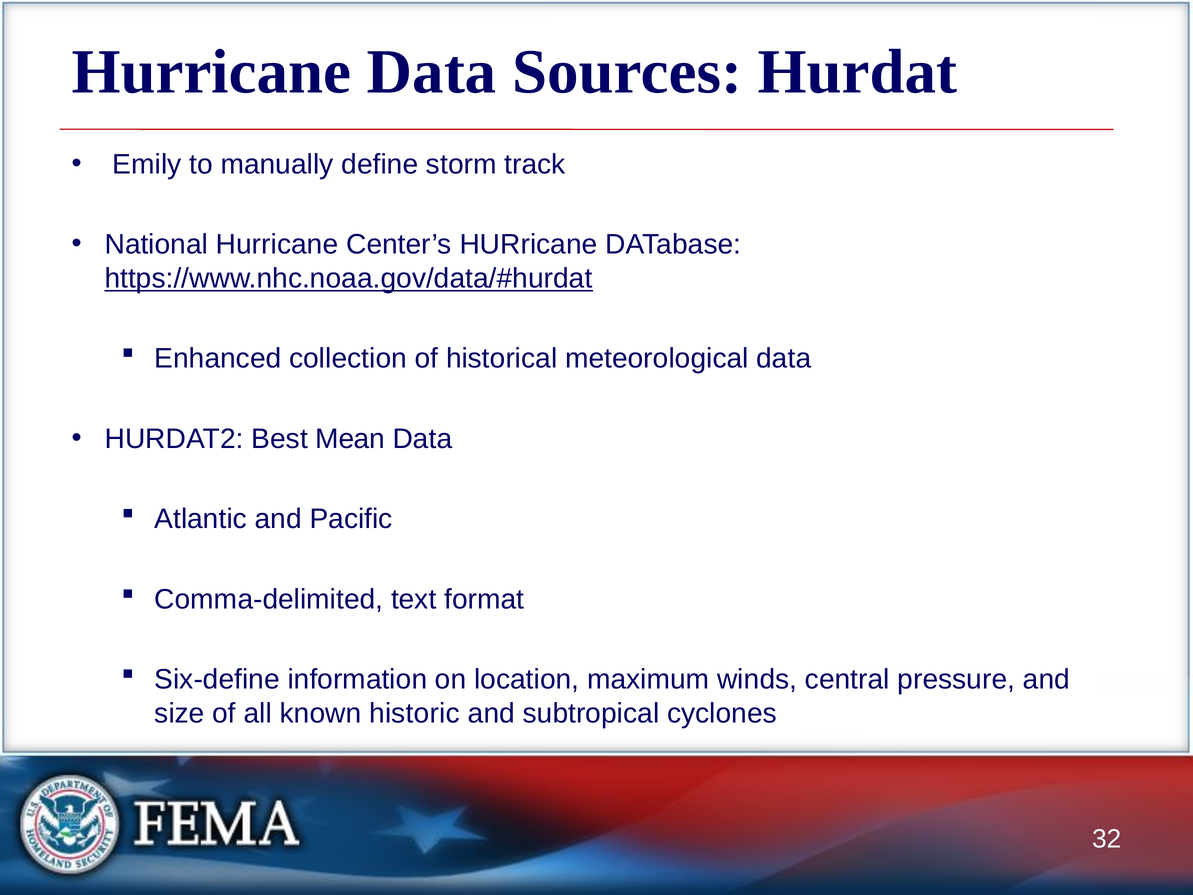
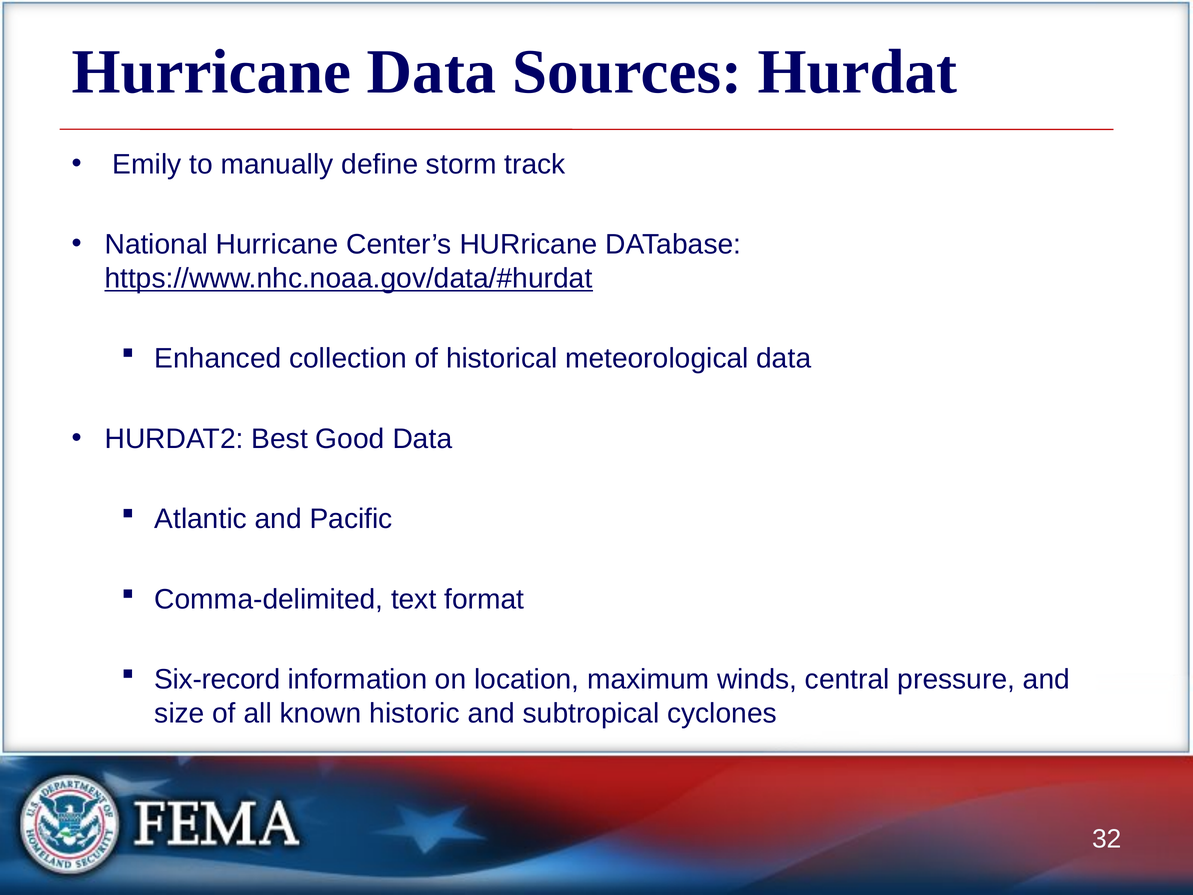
Mean: Mean -> Good (350, 439)
Six-define: Six-define -> Six-record (217, 679)
